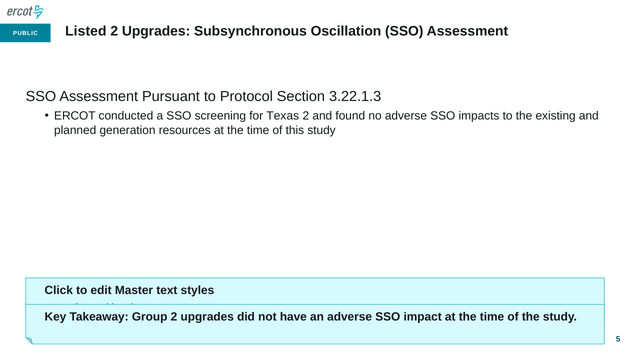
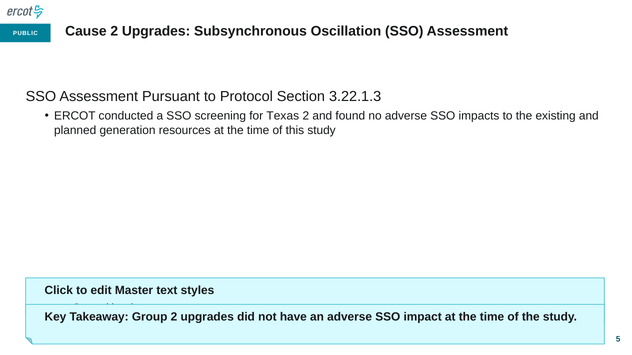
Listed: Listed -> Cause (86, 31)
